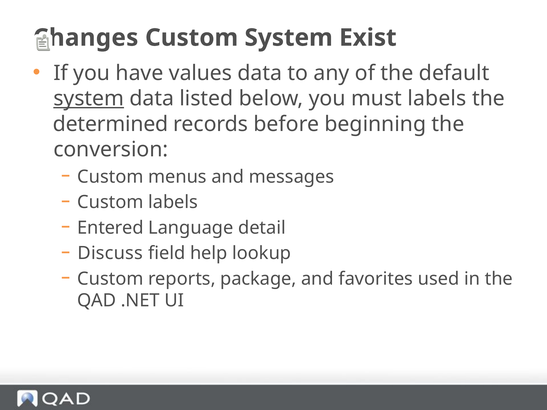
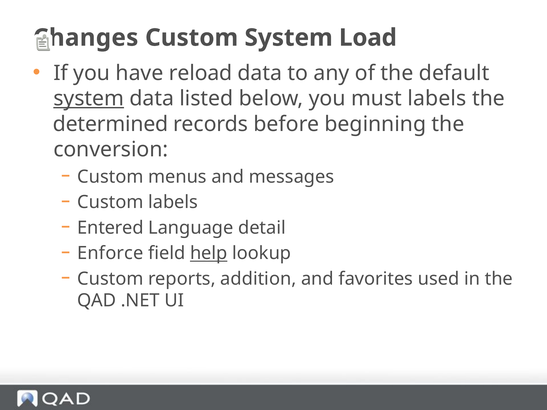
Exist: Exist -> Load (368, 38)
values: values -> reload (201, 73)
Discuss: Discuss -> Enforce (110, 253)
help underline: none -> present (209, 253)
package: package -> addition (258, 279)
